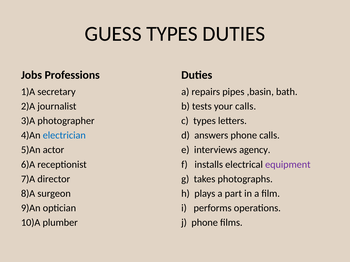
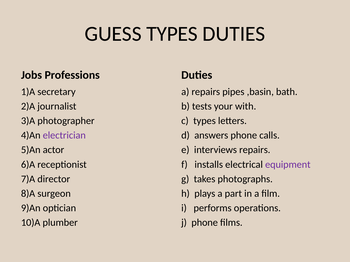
your calls: calls -> with (246, 106)
electrician colour: blue -> purple (64, 136)
interviews agency: agency -> repairs (255, 150)
